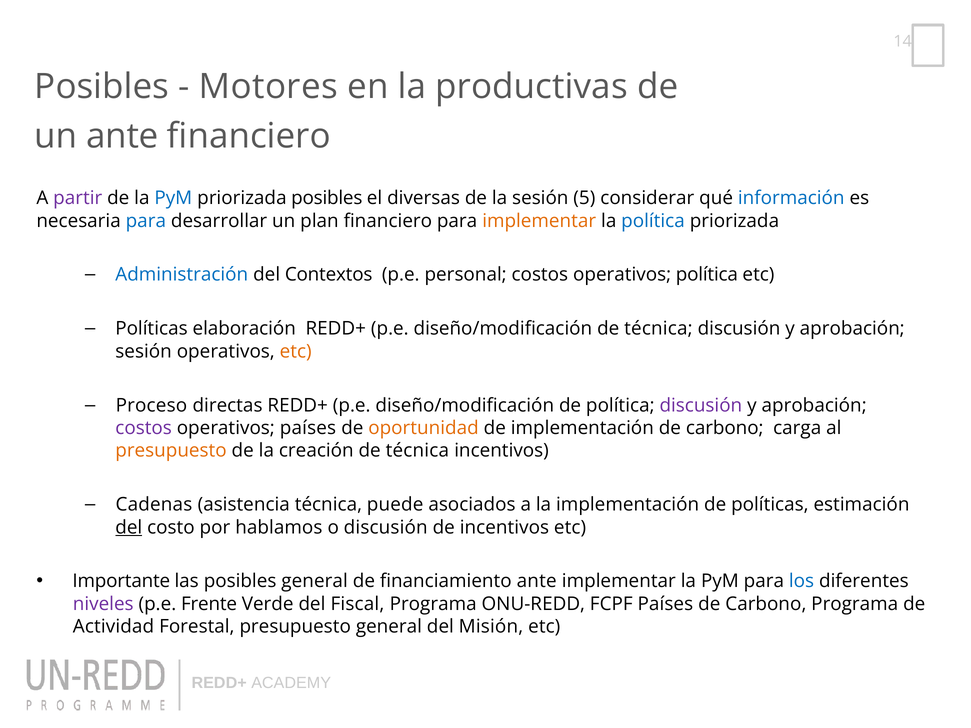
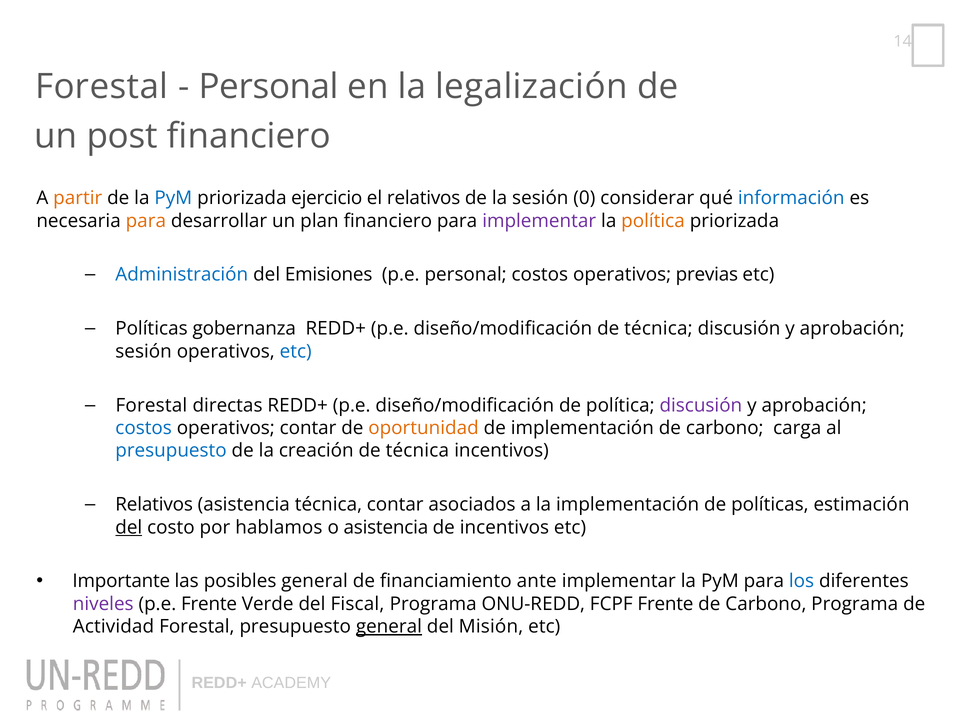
Posibles: Posibles -> Forestal (102, 87)
Motores: Motores -> Personal (269, 87)
productivas: productivas -> legalización (531, 87)
un ante: ante -> post (122, 136)
partir colour: purple -> orange (78, 198)
priorizada posibles: posibles -> ejercicio (327, 198)
el diversas: diversas -> relativos (424, 198)
5: 5 -> 0 (584, 198)
para colour: blue -> orange (146, 221)
implementar colour: orange -> purple (539, 221)
política colour: blue -> orange (653, 221)
Contextos: Contextos -> Emisiones (329, 275)
operativos política: política -> previas (707, 275)
elaboración: elaboración -> gobernanza (244, 329)
etc colour: orange -> blue (296, 352)
Proceso: Proceso -> Forestal (151, 405)
costos colour: purple -> blue (144, 428)
operativos países: países -> contar (308, 428)
presupuesto colour: orange -> blue (171, 451)
Cadenas: Cadenas -> Relativos (154, 505)
técnica puede: puede -> contar (395, 505)
o discusión: discusión -> asistencia (386, 527)
FCPF Países: Países -> Frente (665, 604)
general underline: none -> present (389, 627)
